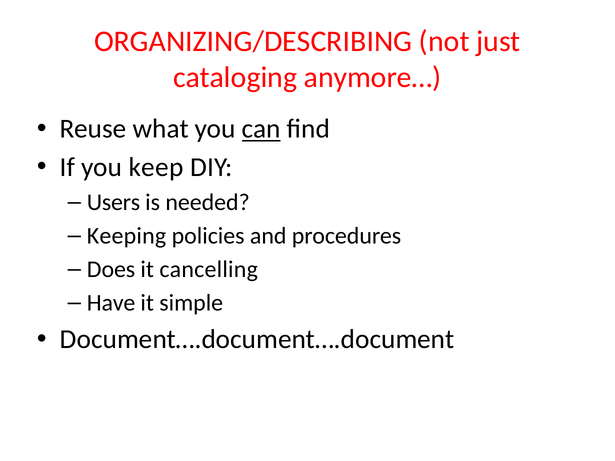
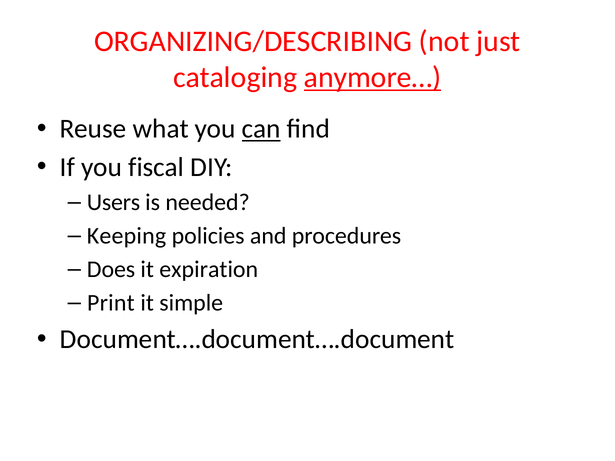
anymore… underline: none -> present (373, 77)
keep: keep -> fiscal (156, 167)
cancelling: cancelling -> expiration (209, 270)
Have: Have -> Print (111, 303)
